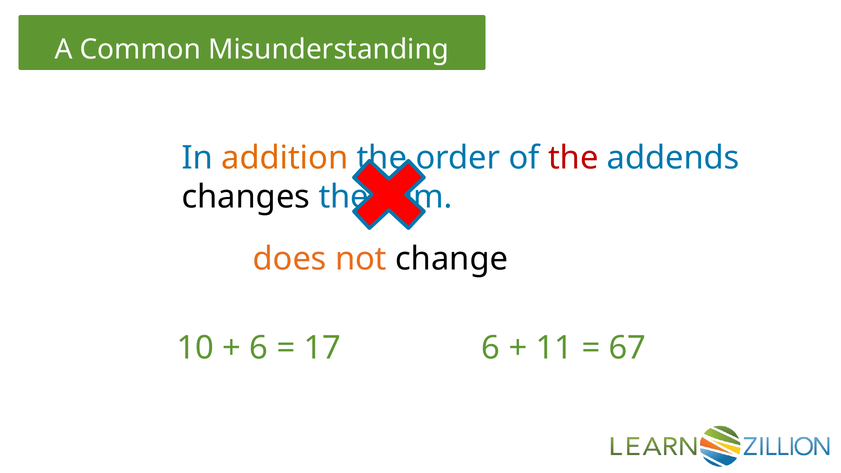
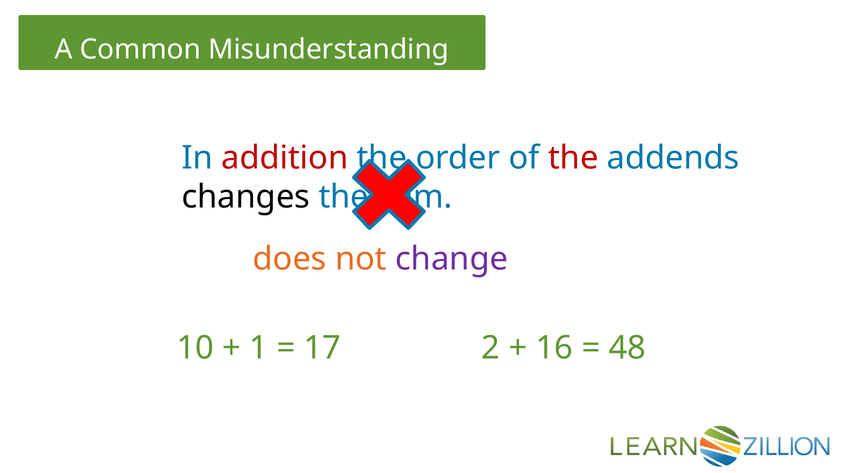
addition colour: orange -> red (285, 158)
change colour: black -> purple (452, 259)
6: 6 -> 1 (259, 348)
17 6: 6 -> 2 (491, 348)
11: 11 -> 16 (554, 348)
67: 67 -> 48 (627, 348)
